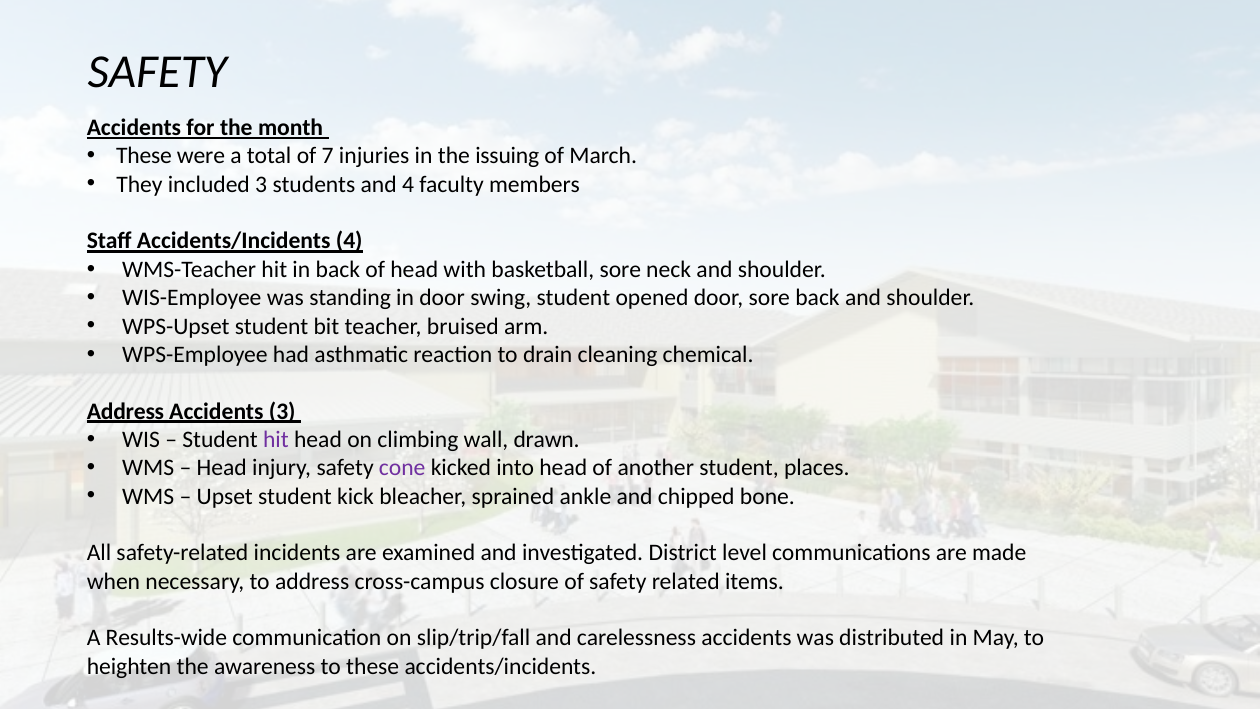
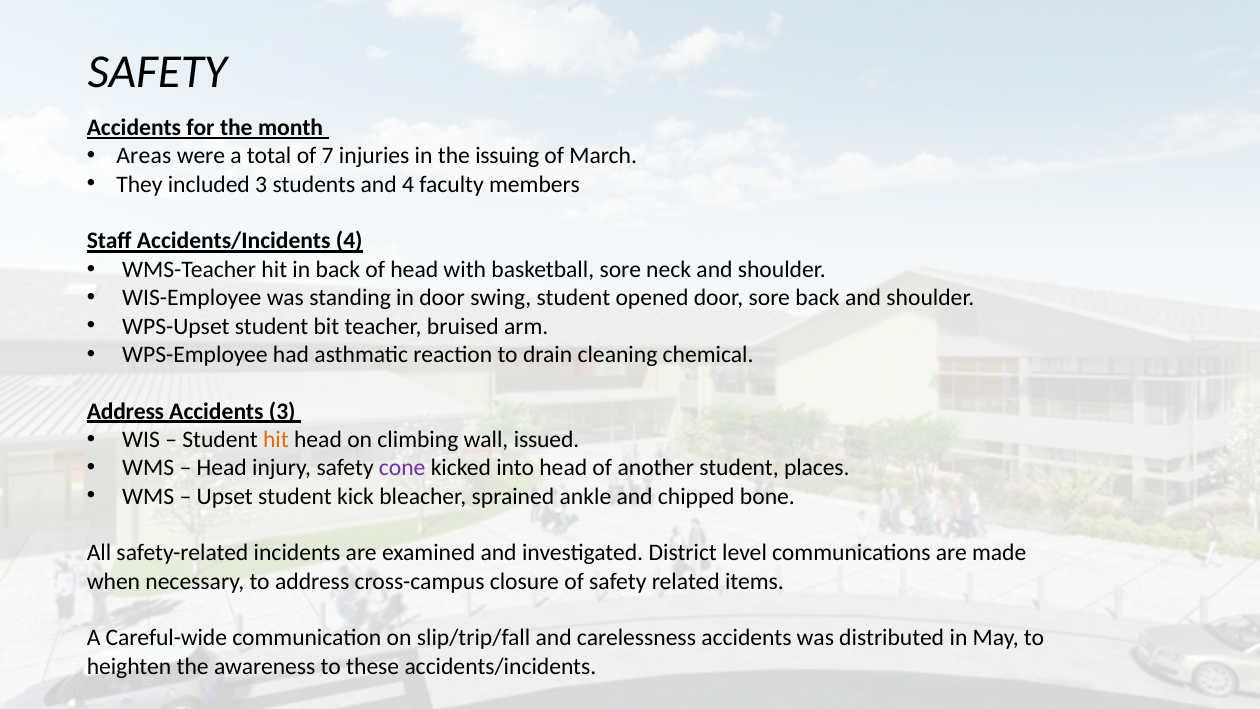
These: These -> Areas (144, 156)
hit colour: purple -> orange (276, 440)
drawn: drawn -> issued (546, 440)
Results-wide: Results-wide -> Careful-wide (166, 638)
